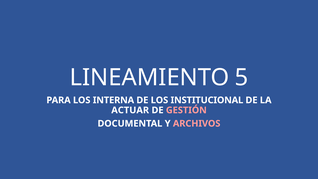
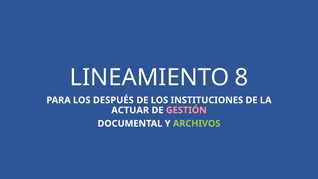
5: 5 -> 8 (242, 77)
INTERNA: INTERNA -> DESPUÉS (113, 100)
INSTITUCIONAL: INSTITUCIONAL -> INSTITUCIONES (207, 100)
ARCHIVOS colour: pink -> light green (197, 123)
